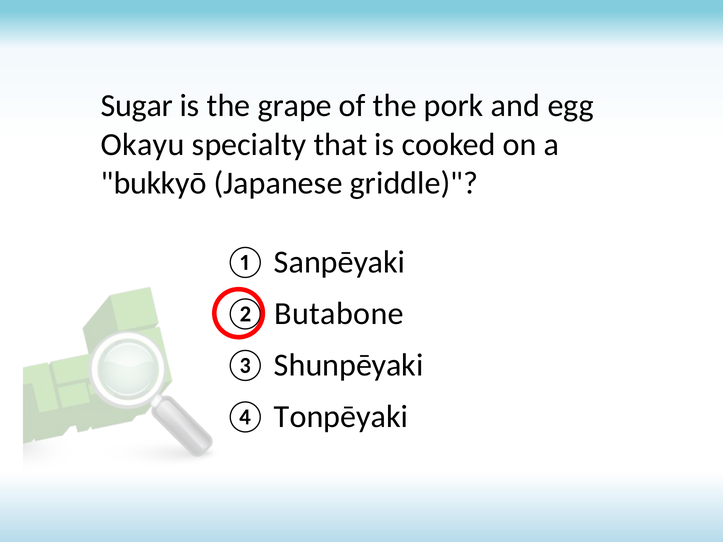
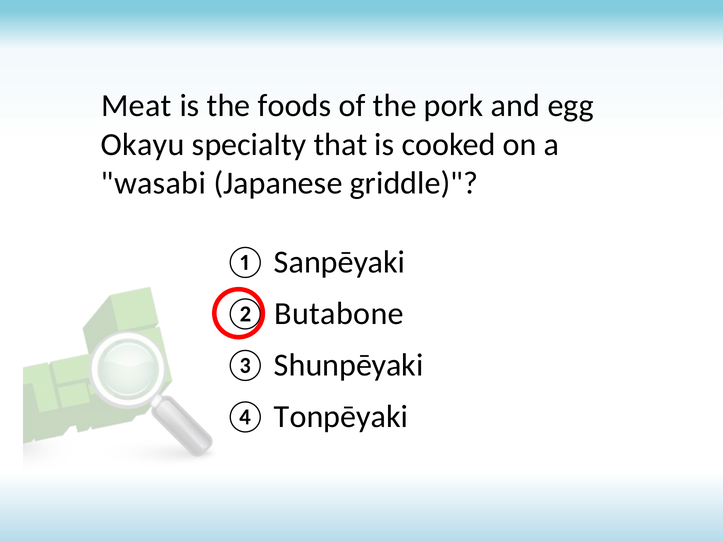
Sugar: Sugar -> Meat (136, 106)
grape: grape -> foods (295, 106)
bukkyō: bukkyō -> wasabi (153, 183)
